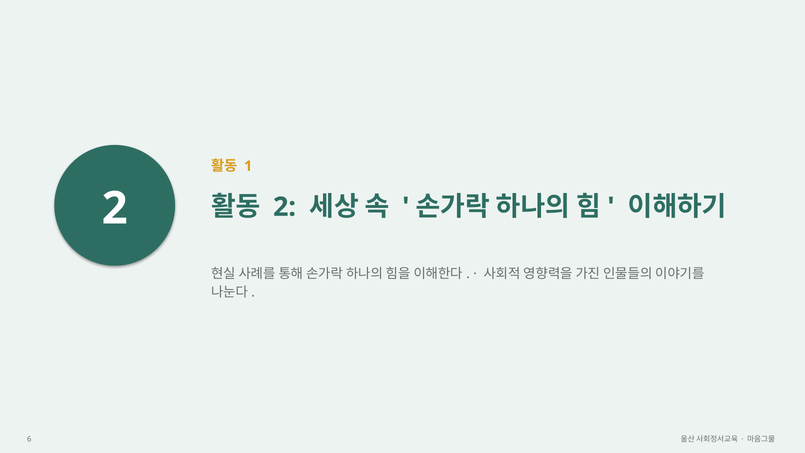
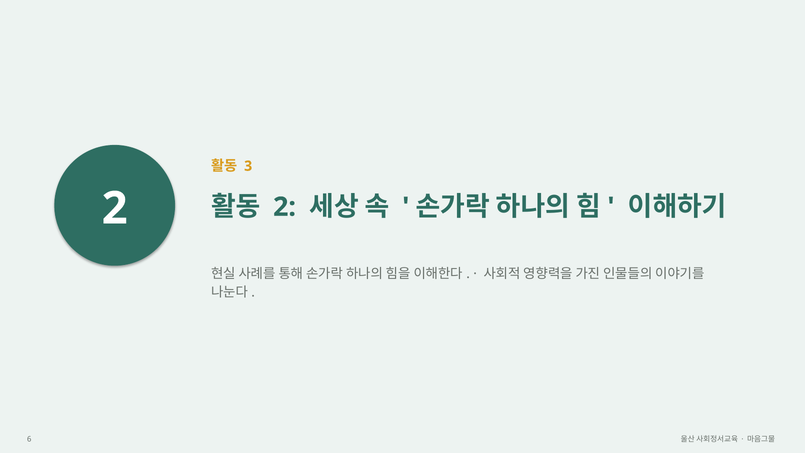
1: 1 -> 3 (248, 166)
